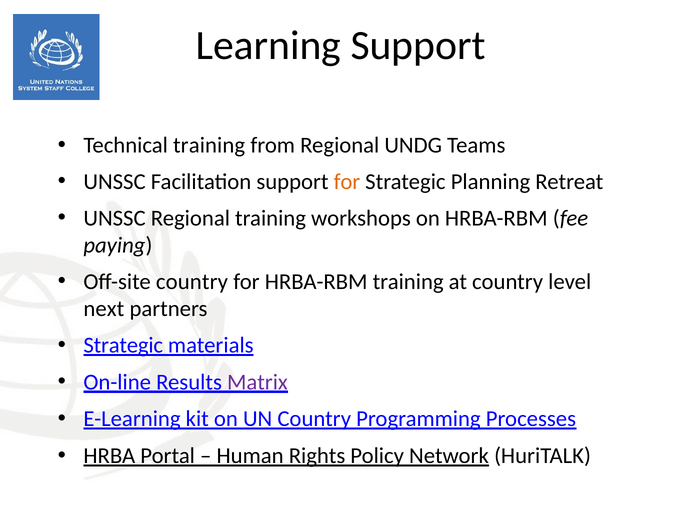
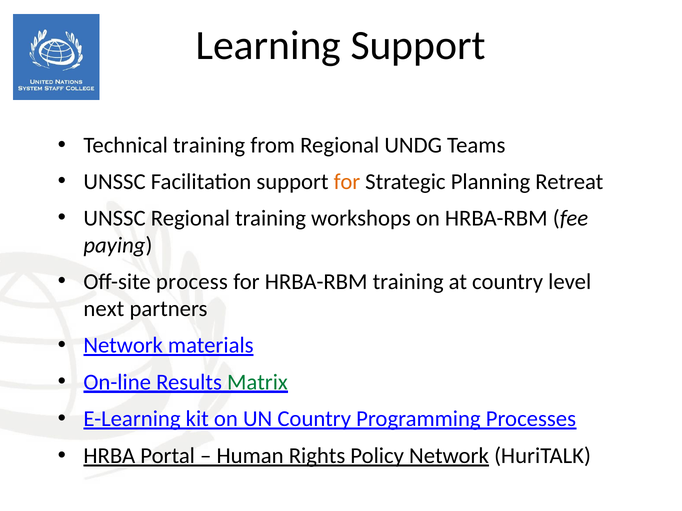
Off-site country: country -> process (192, 282)
Strategic: Strategic -> Network (123, 346)
Matrix colour: purple -> green (257, 382)
